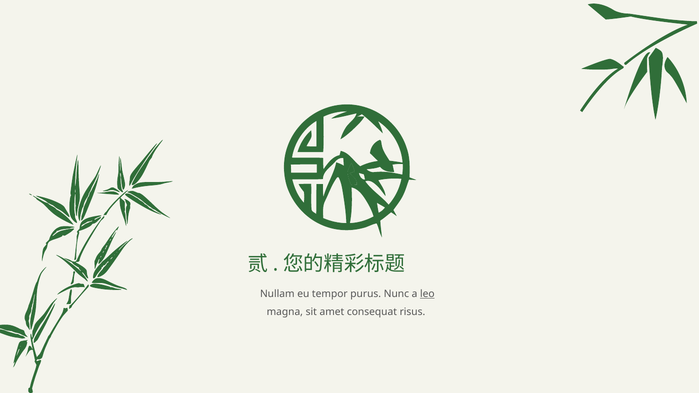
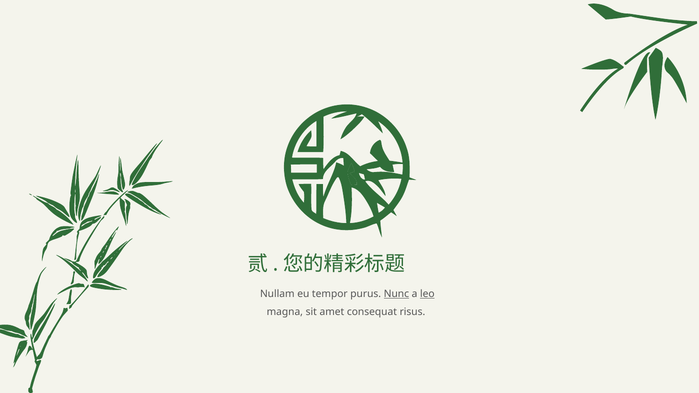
Nunc underline: none -> present (396, 294)
